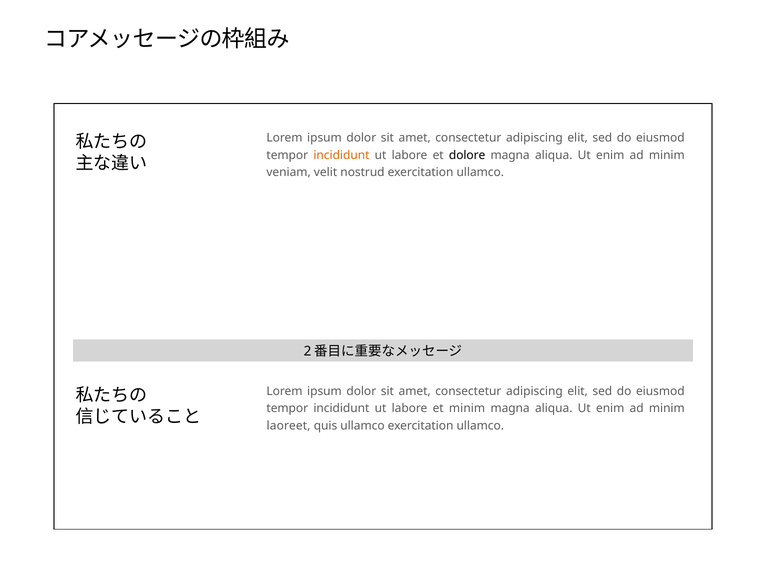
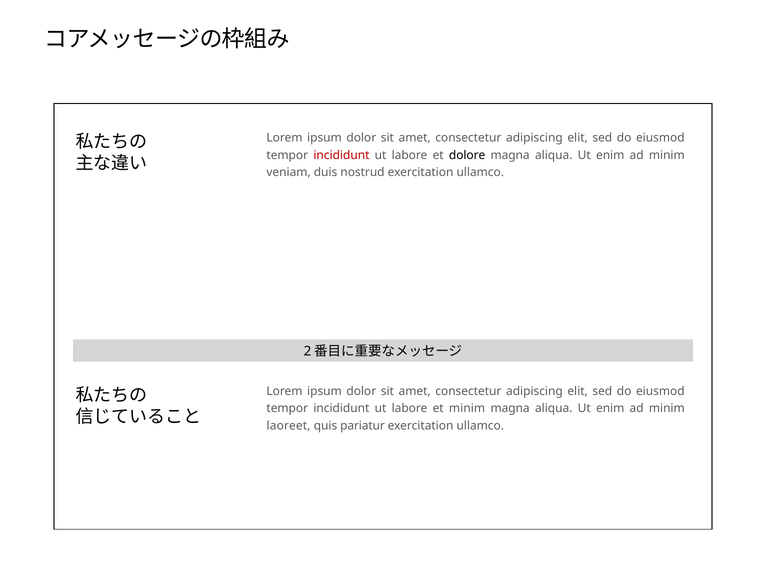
incididunt colour: orange -> red (341, 155)
velit: velit -> duis (326, 172)
quis ullamco: ullamco -> pariatur (363, 425)
